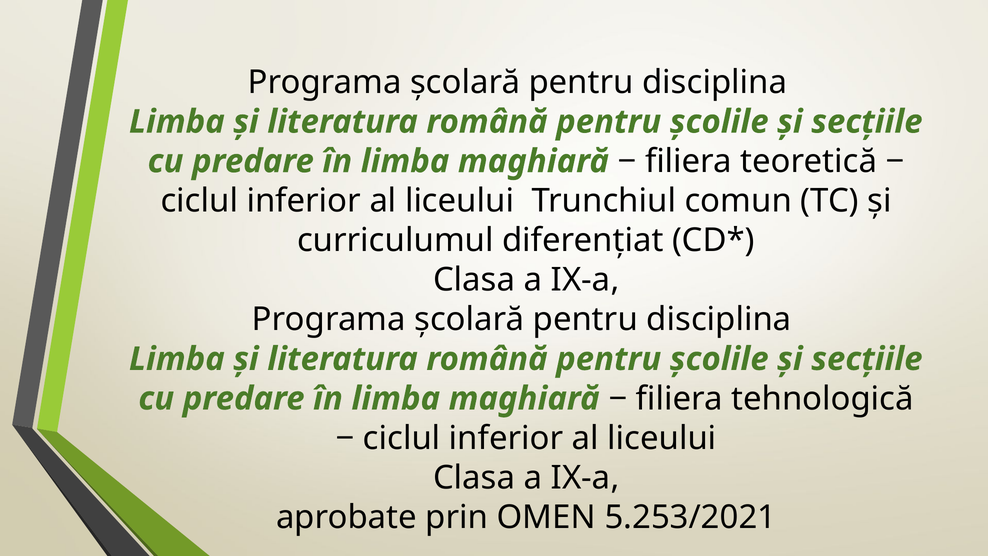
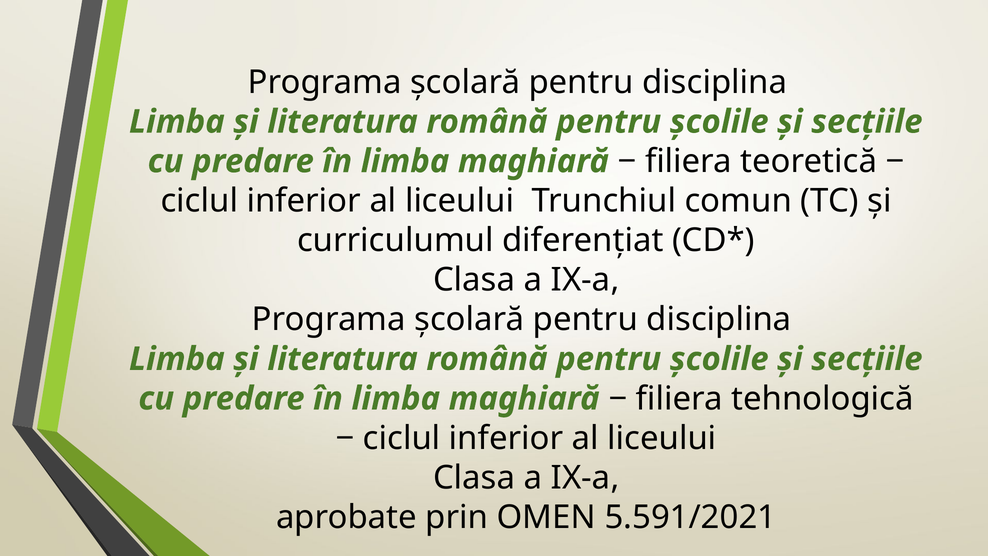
5.253/2021: 5.253/2021 -> 5.591/2021 (690, 517)
